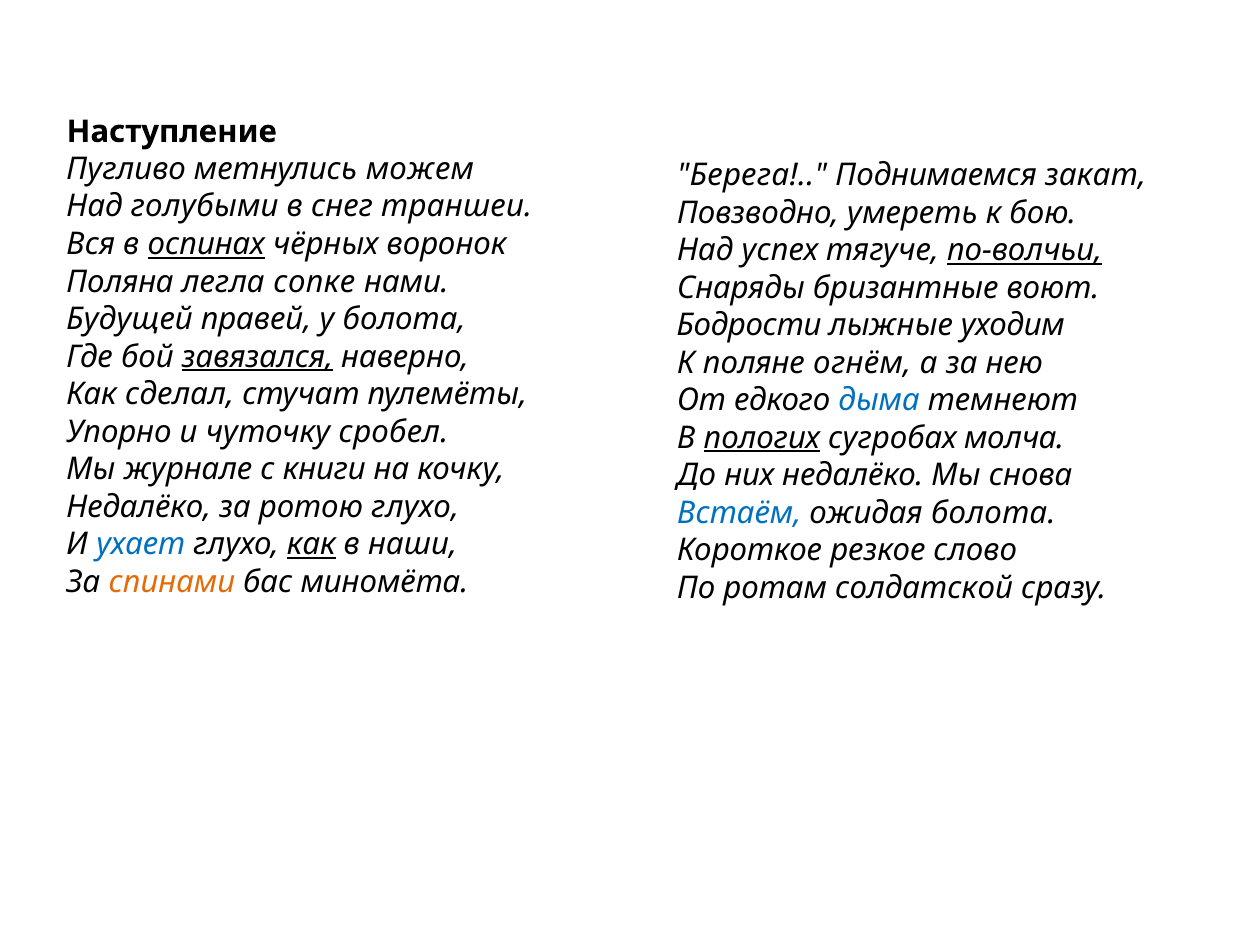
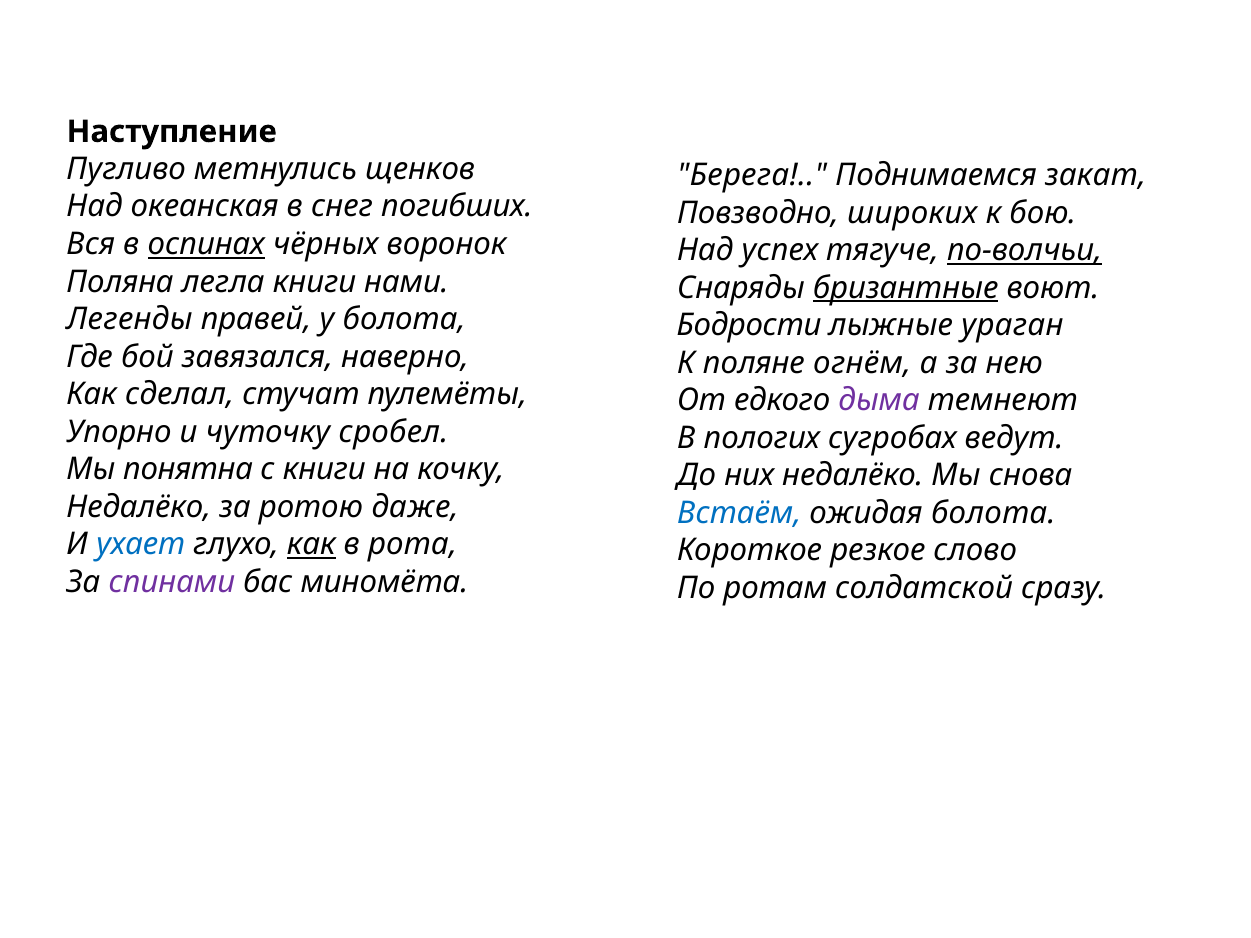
можем: можем -> щенков (420, 169)
голубыми: голубыми -> океанская (205, 207)
траншеи: траншеи -> погибших (457, 207)
умереть: умереть -> широких (912, 213)
легла сопке: сопке -> книги (314, 282)
бризантные underline: none -> present (906, 288)
Будущей: Будущей -> Легенды (129, 319)
уходим: уходим -> ураган (1012, 325)
завязался underline: present -> none (257, 357)
дыма colour: blue -> purple (879, 400)
пологих underline: present -> none (762, 438)
молча: молча -> ведут (1014, 438)
журнале: журнале -> понятна (188, 469)
ротою глухо: глухо -> даже (415, 507)
наши: наши -> рота (413, 545)
спинами colour: orange -> purple (172, 582)
